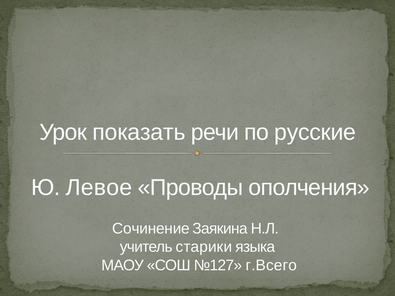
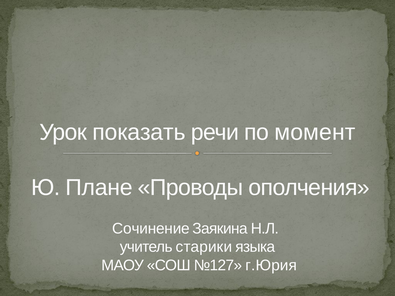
русские: русские -> момент (315, 132)
Левое: Левое -> Плане (99, 188)
г.Всего: г.Всего -> г.Юрия (271, 266)
